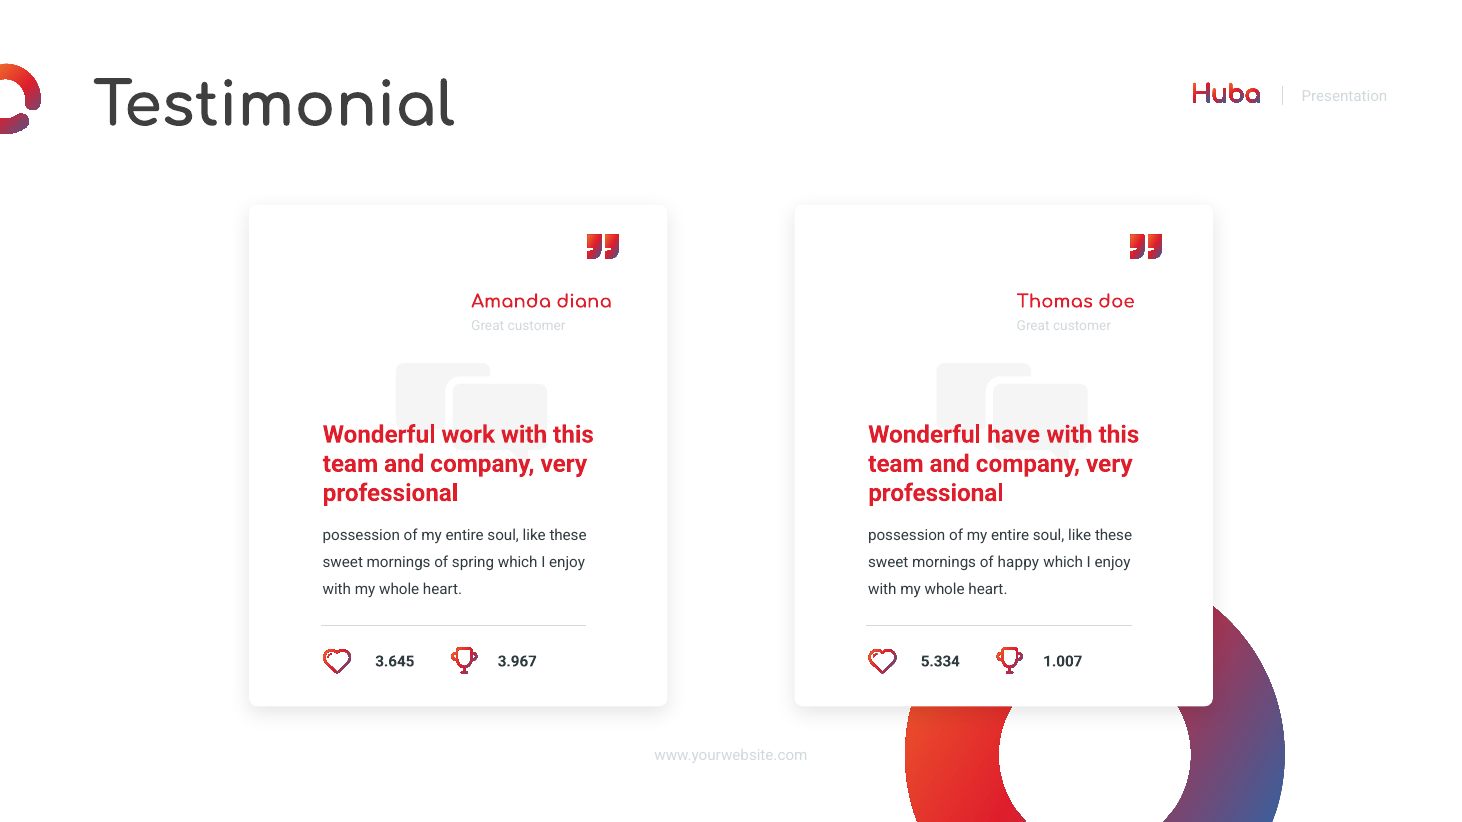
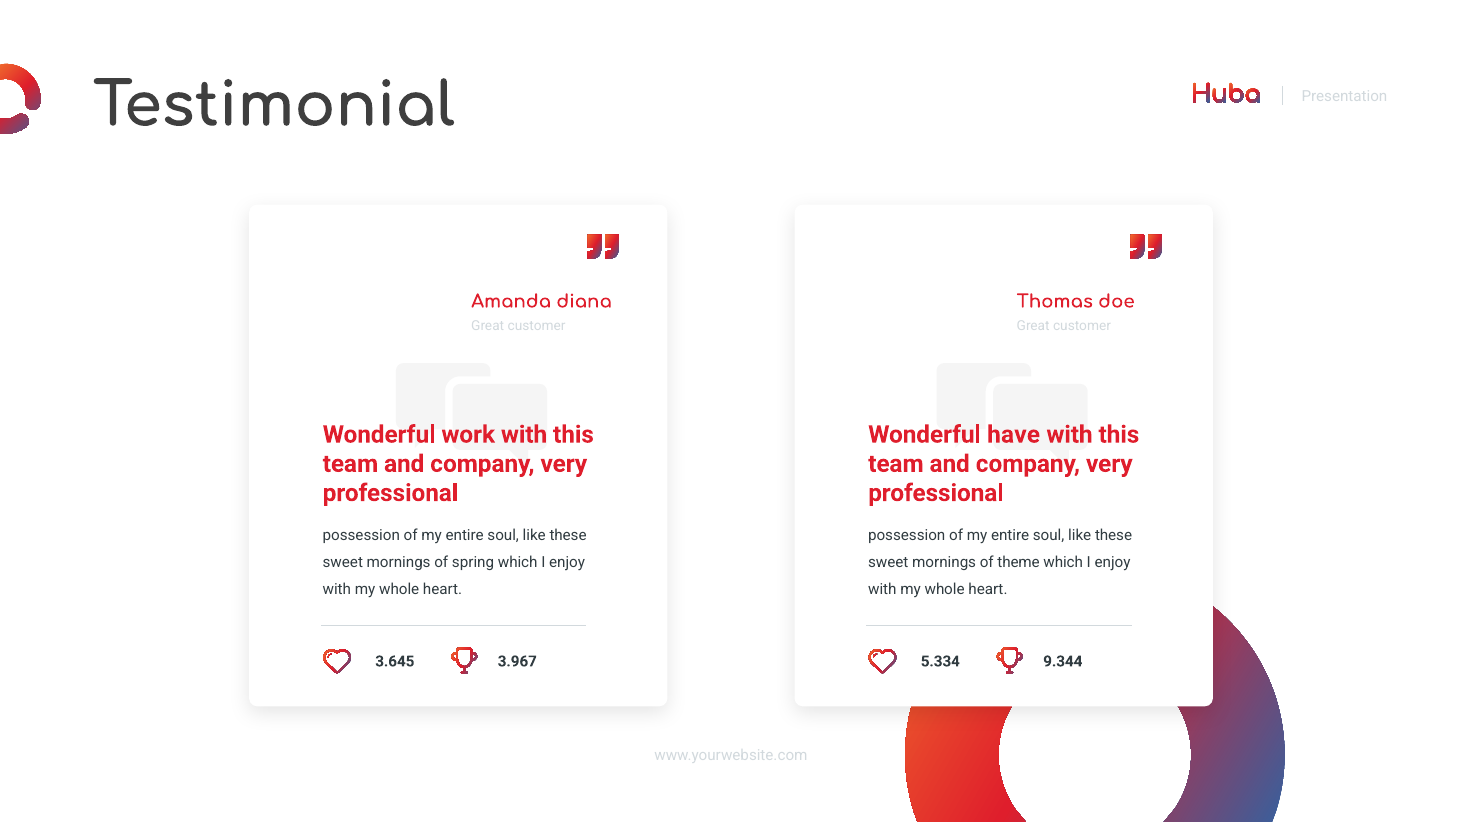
happy: happy -> theme (1019, 563)
1.007: 1.007 -> 9.344 (1063, 662)
